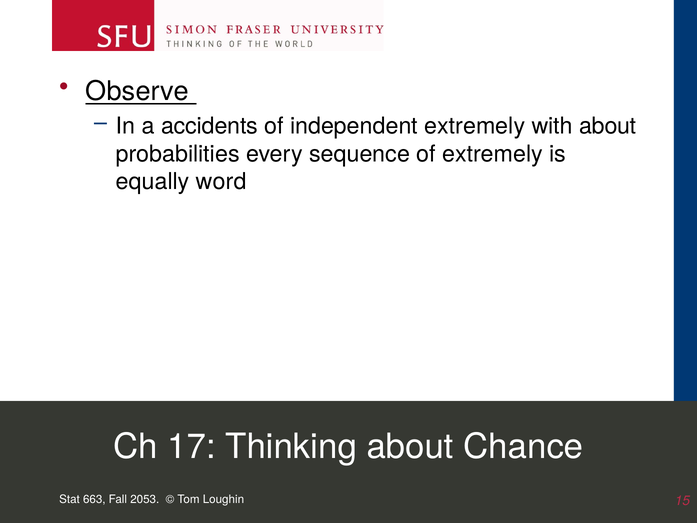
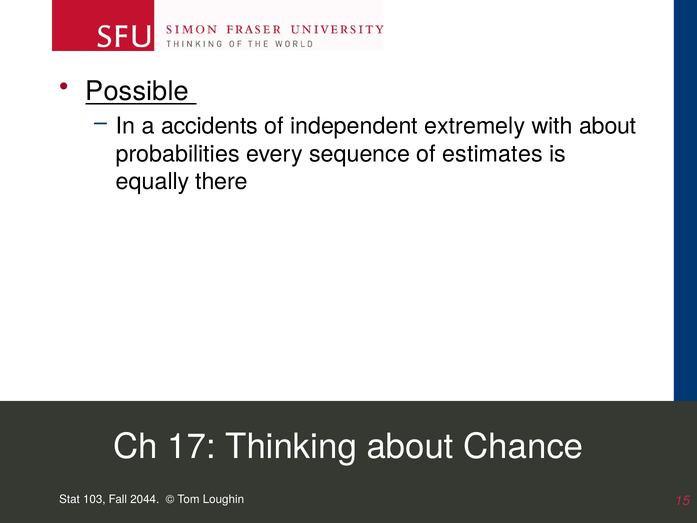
Observe: Observe -> Possible (137, 91)
of extremely: extremely -> estimates (492, 154)
word: word -> there (221, 182)
663: 663 -> 103 (94, 499)
2053: 2053 -> 2044 (145, 499)
